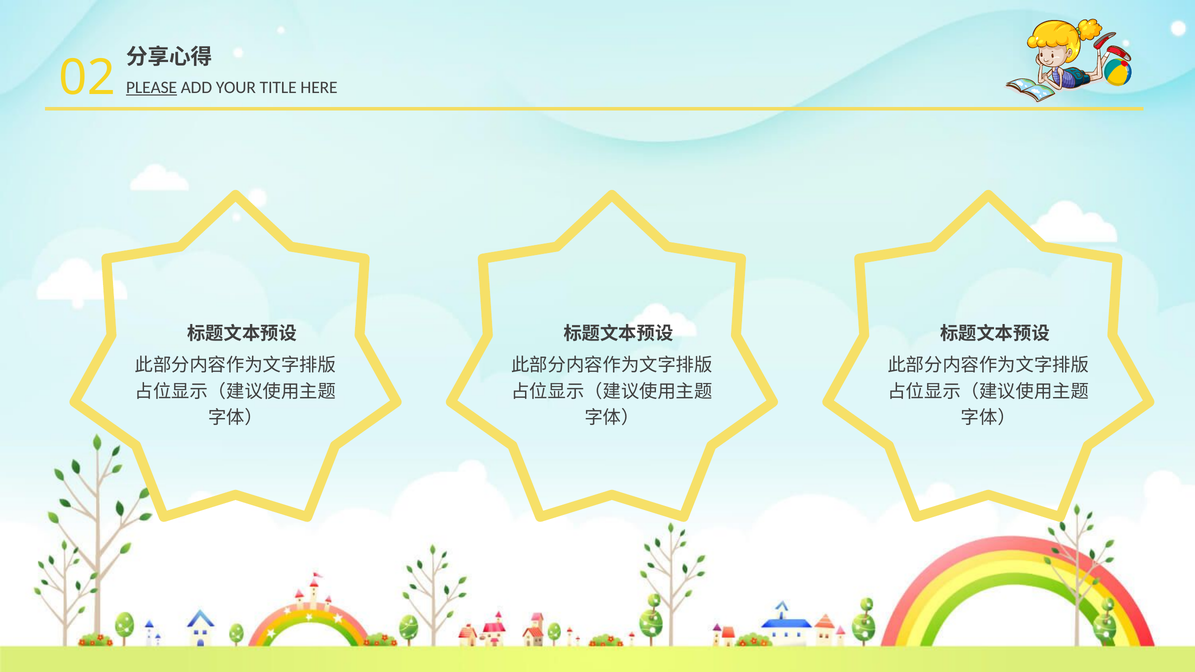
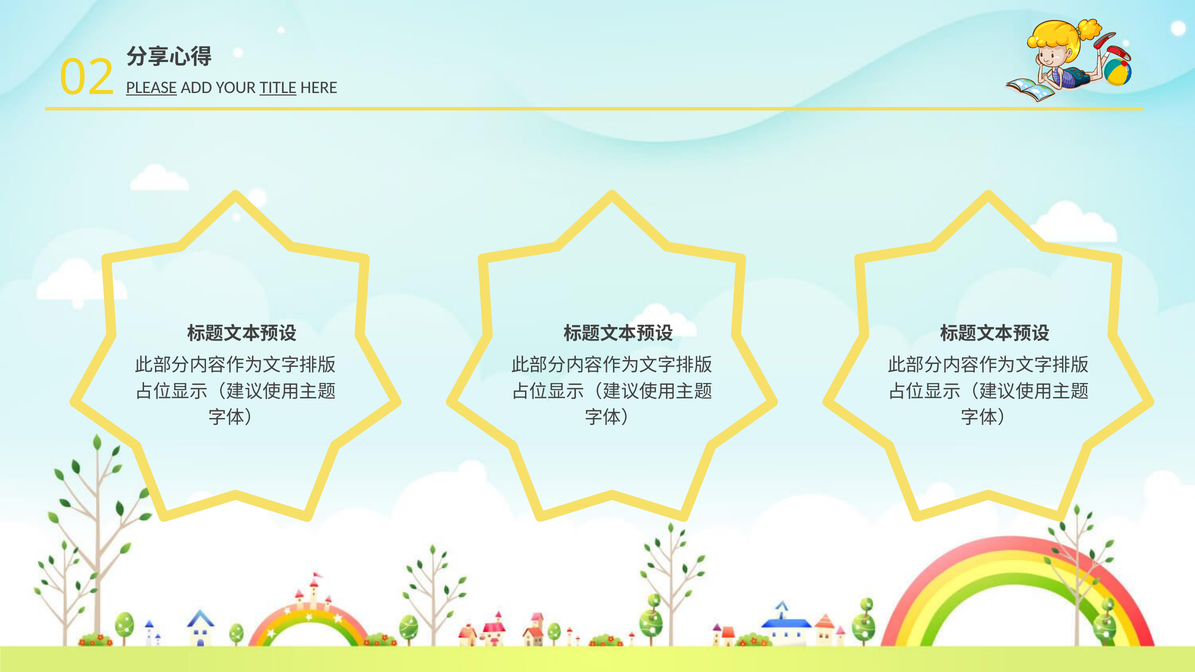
TITLE underline: none -> present (278, 87)
